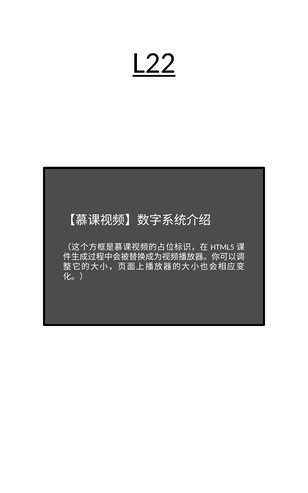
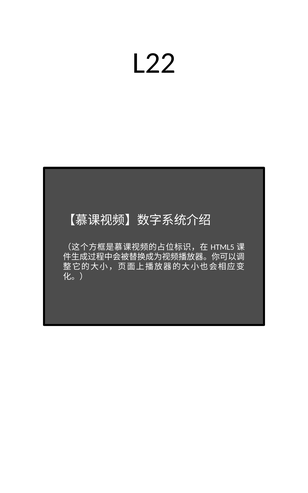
L22 underline: present -> none (154, 63)
